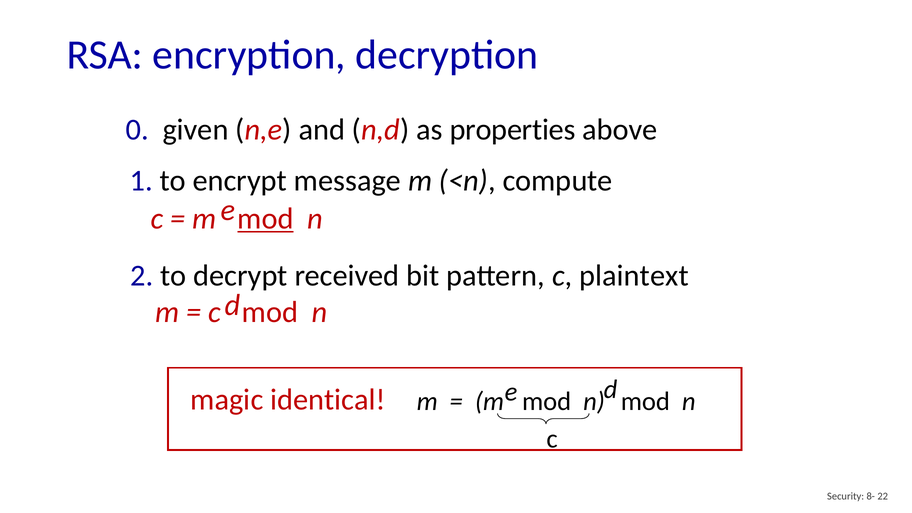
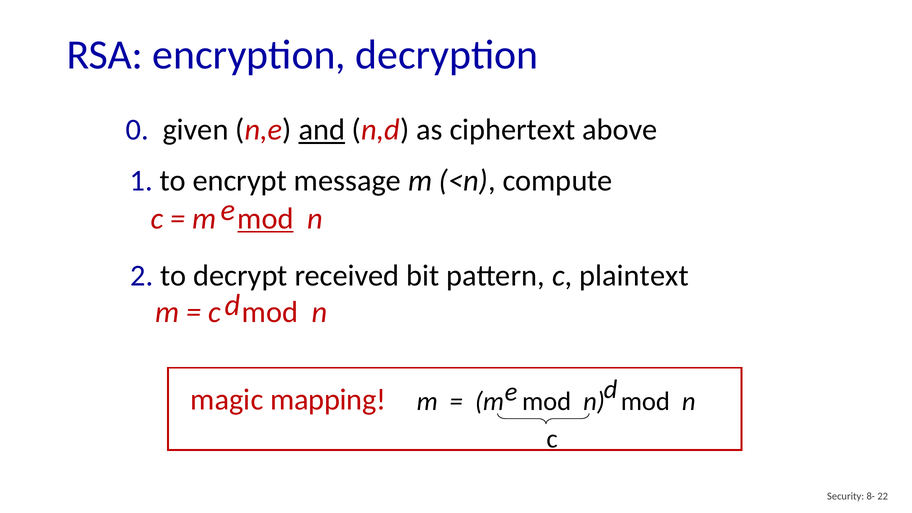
and underline: none -> present (322, 130)
properties: properties -> ciphertext (512, 130)
identical: identical -> mapping (328, 400)
